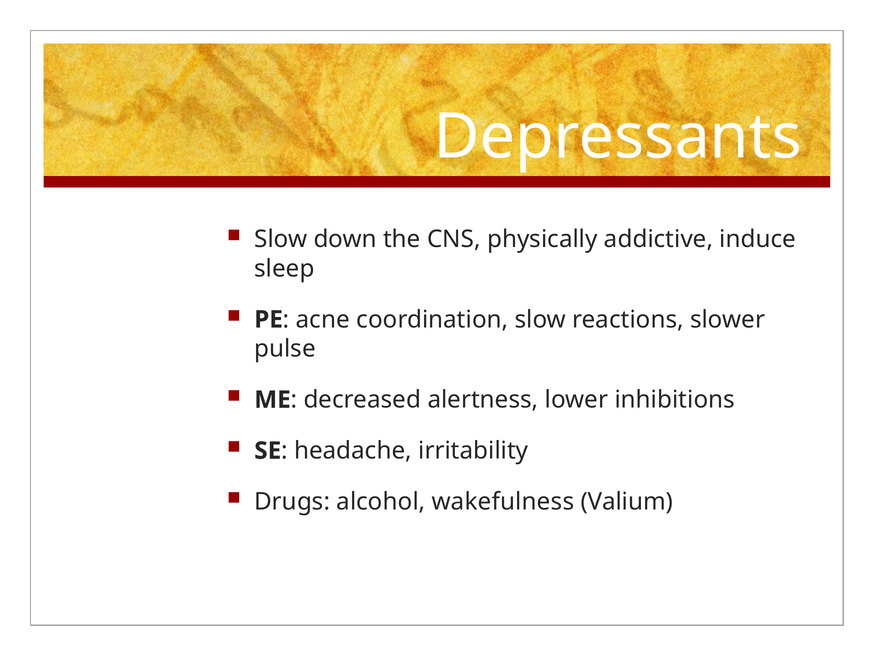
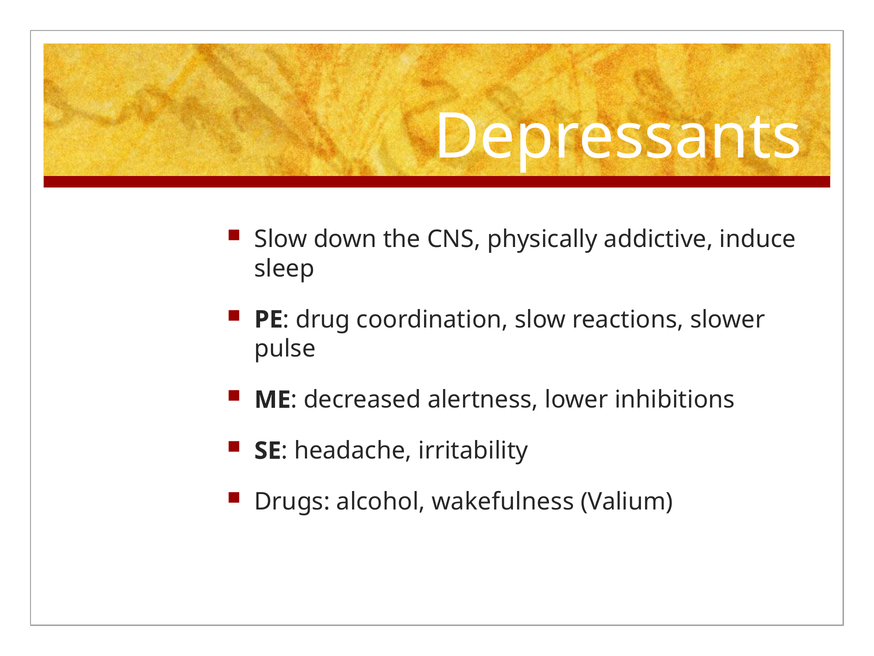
acne: acne -> drug (323, 319)
